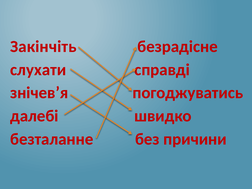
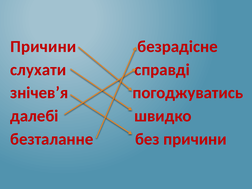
Закінчіть: Закінчіть -> Причини (43, 46)
